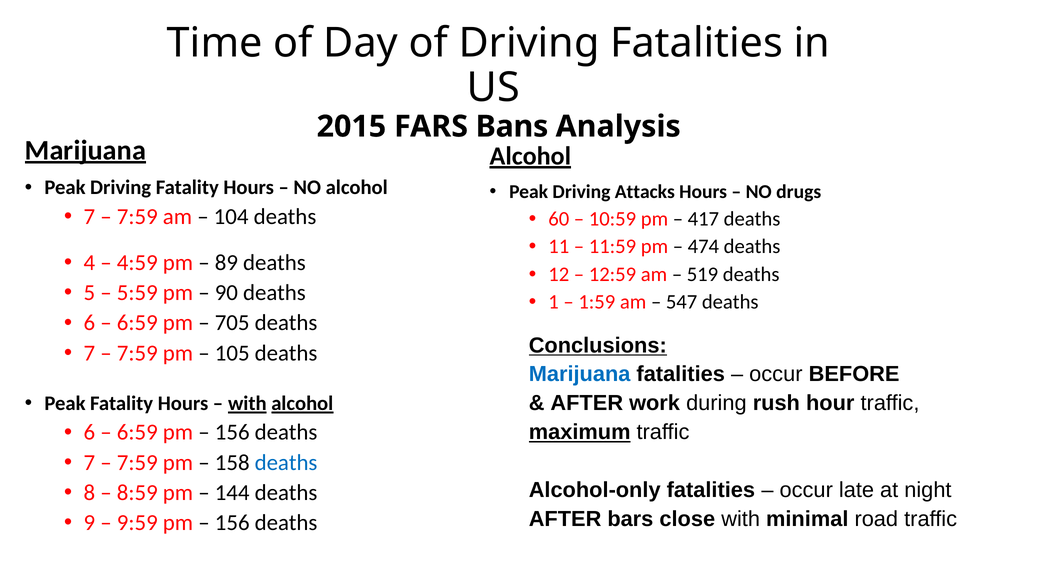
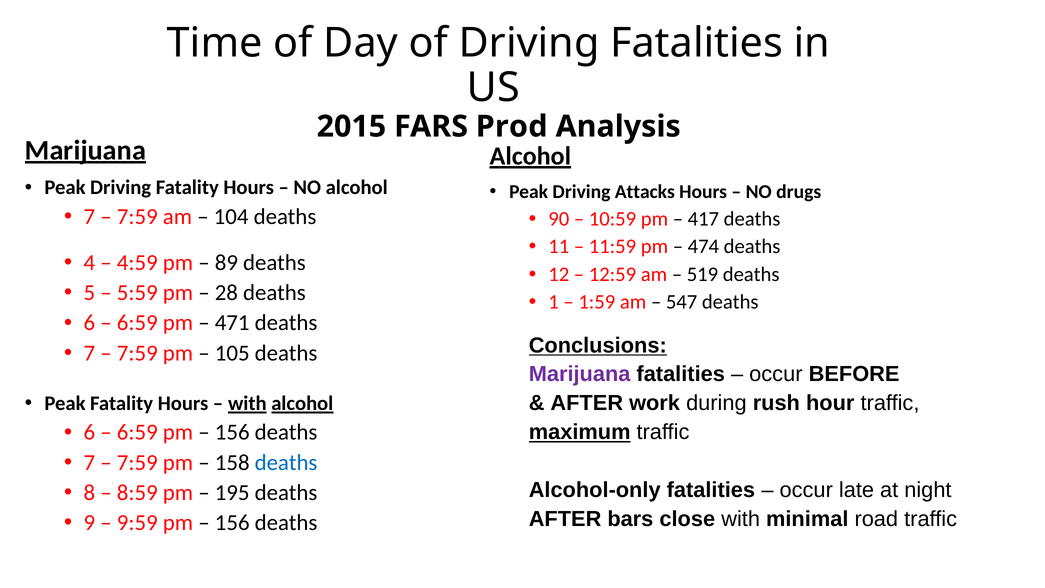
Bans: Bans -> Prod (512, 126)
60: 60 -> 90 (559, 219)
90: 90 -> 28 (226, 293)
705: 705 -> 471 (232, 323)
Marijuana colour: blue -> purple (580, 374)
144: 144 -> 195 (232, 493)
